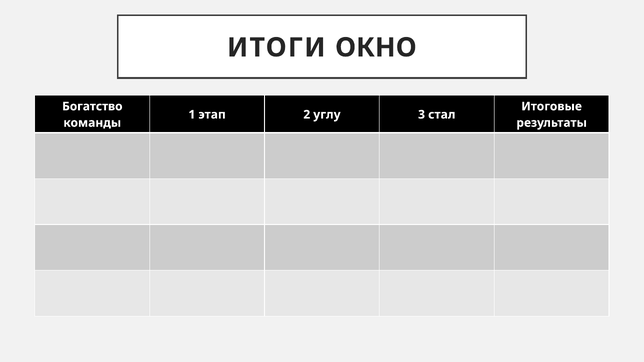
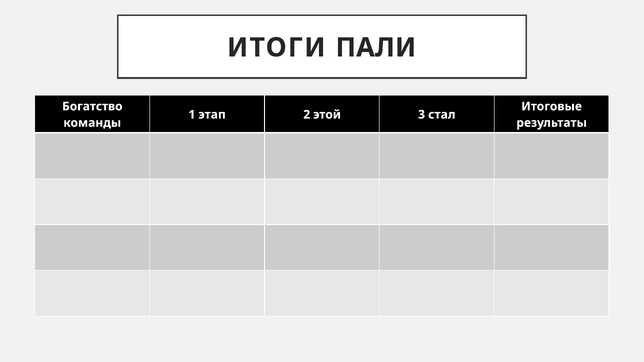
ОКНО: ОКНО -> ПАЛИ (376, 48)
углу: углу -> этой (327, 115)
